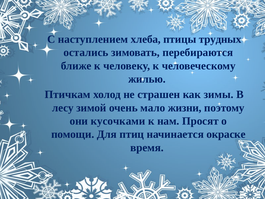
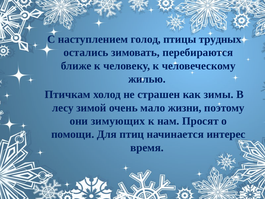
хлеба: хлеба -> голод (146, 39)
кусочками: кусочками -> зимующих (118, 121)
окраске: окраске -> интерес (226, 134)
